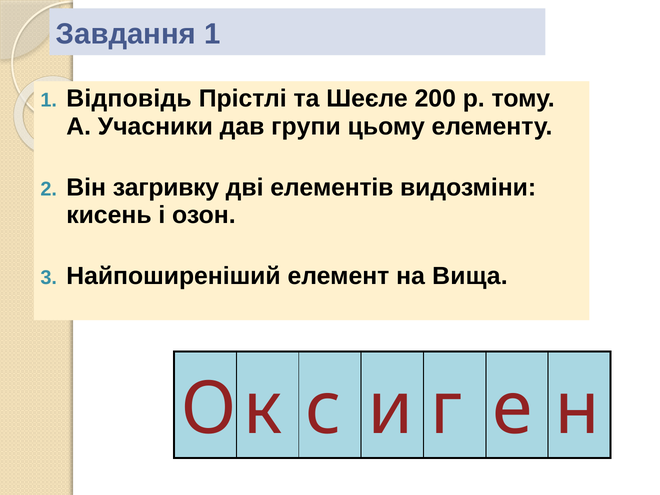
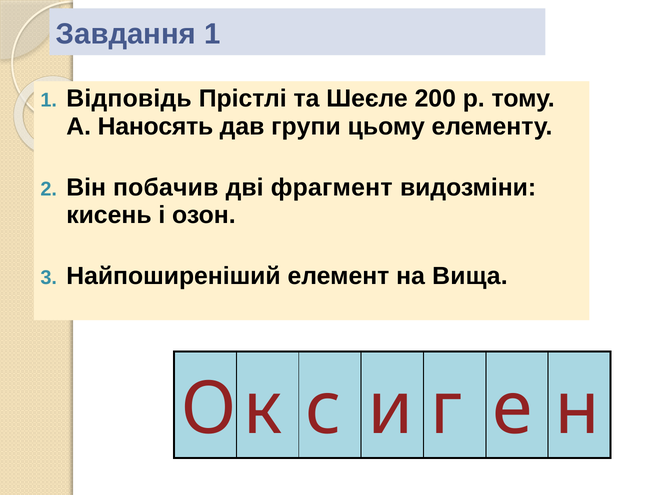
Учасники: Учасники -> Наносять (155, 127)
загривку: загривку -> побачив (166, 187)
елементів: елементів -> фрагмент (332, 187)
